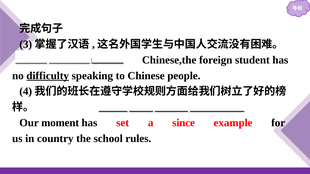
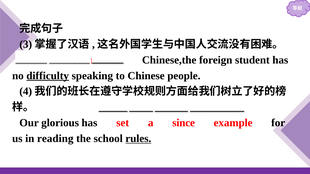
moment: moment -> glorious (60, 123)
country: country -> reading (55, 139)
rules underline: none -> present (138, 139)
